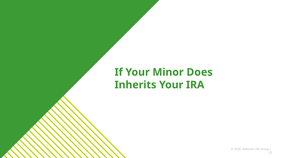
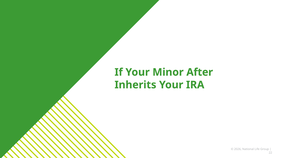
Does: Does -> After (200, 72)
